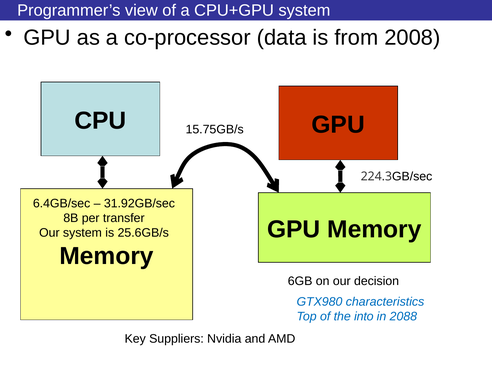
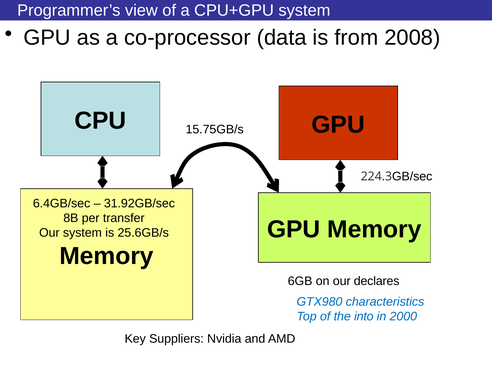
decision: decision -> declares (377, 281)
2088: 2088 -> 2000 (403, 316)
